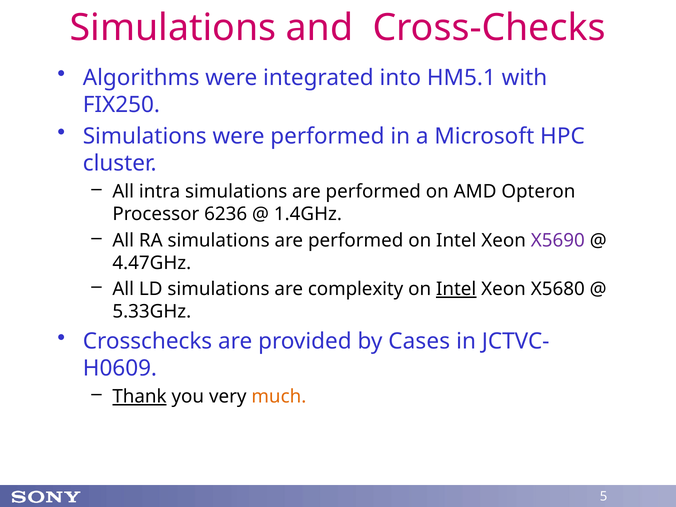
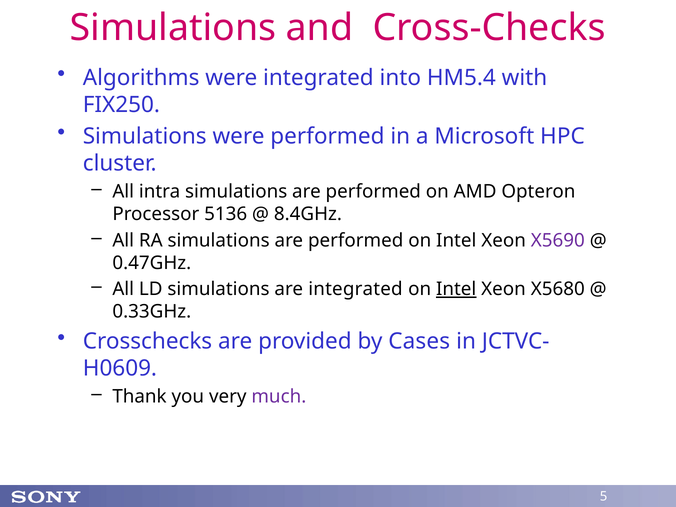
HM5.1: HM5.1 -> HM5.4 (461, 78)
6236: 6236 -> 5136 (226, 214)
1.4GHz: 1.4GHz -> 8.4GHz (308, 214)
4.47GHz: 4.47GHz -> 0.47GHz (152, 263)
are complexity: complexity -> integrated (355, 289)
5.33GHz: 5.33GHz -> 0.33GHz (152, 312)
Thank underline: present -> none (139, 397)
much colour: orange -> purple (279, 397)
